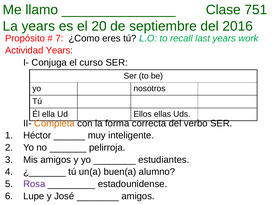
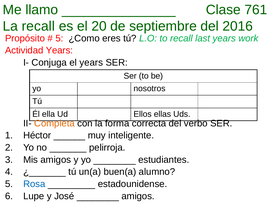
751: 751 -> 761 (256, 10)
La years: years -> recall (38, 26)
7: 7 -> 5 (59, 38)
el curso: curso -> years (91, 63)
Rosa colour: purple -> blue (34, 184)
